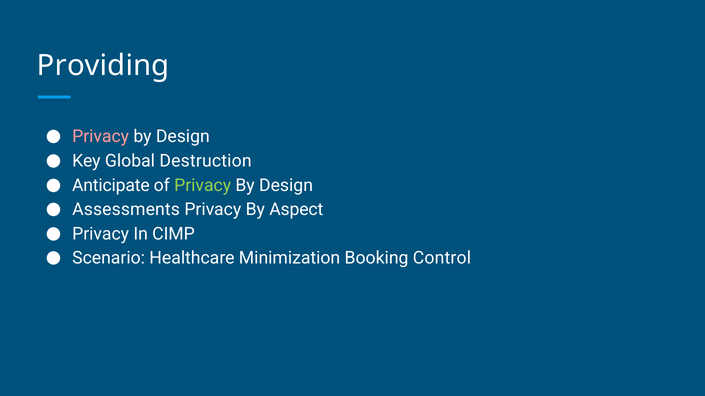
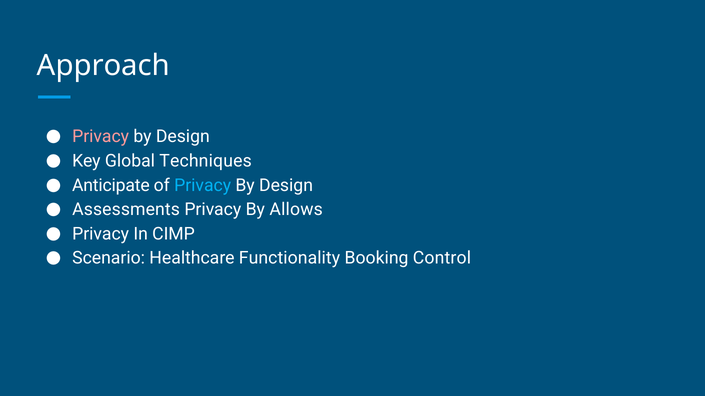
Providing: Providing -> Approach (103, 66)
Destruction: Destruction -> Techniques (206, 161)
Privacy colour: light green -> light blue (203, 186)
Aspect: Aspect -> Allows (296, 210)
Minimization: Minimization -> Functionality (290, 258)
